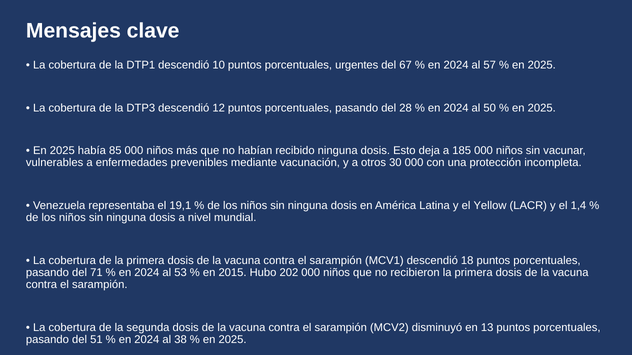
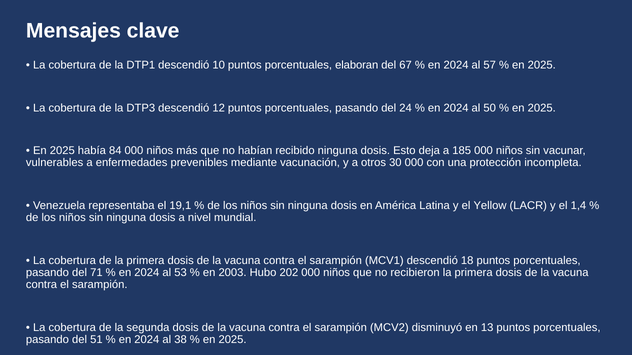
urgentes: urgentes -> elaboran (357, 65)
28: 28 -> 24 (406, 108)
85: 85 -> 84 (115, 151)
2015: 2015 -> 2003 (233, 273)
